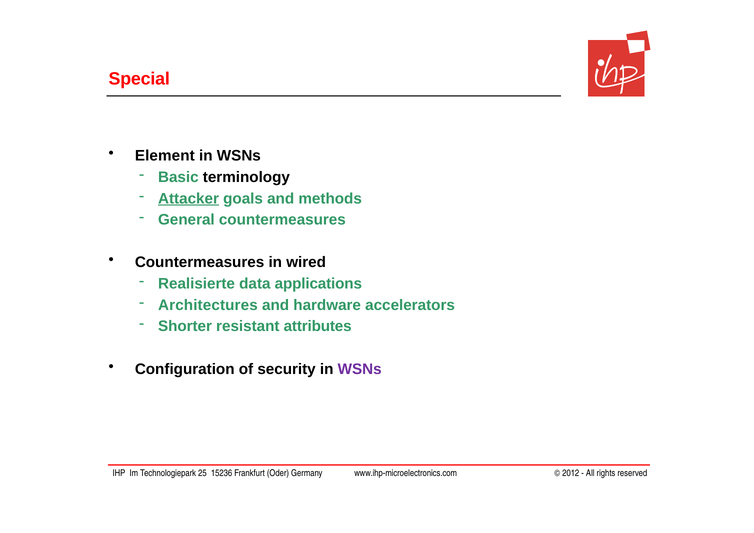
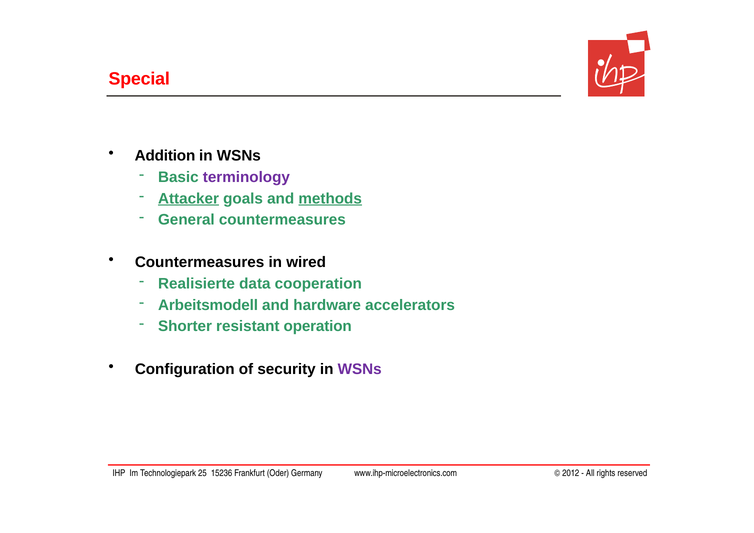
Element: Element -> Addition (165, 156)
terminology colour: black -> purple (246, 177)
methods underline: none -> present (330, 199)
applications: applications -> cooperation (318, 284)
Architectures: Architectures -> Arbeitsmodell (208, 305)
attributes: attributes -> operation (318, 326)
